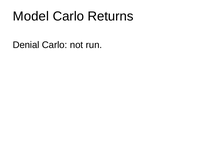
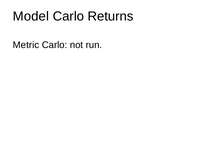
Denial: Denial -> Metric (26, 45)
